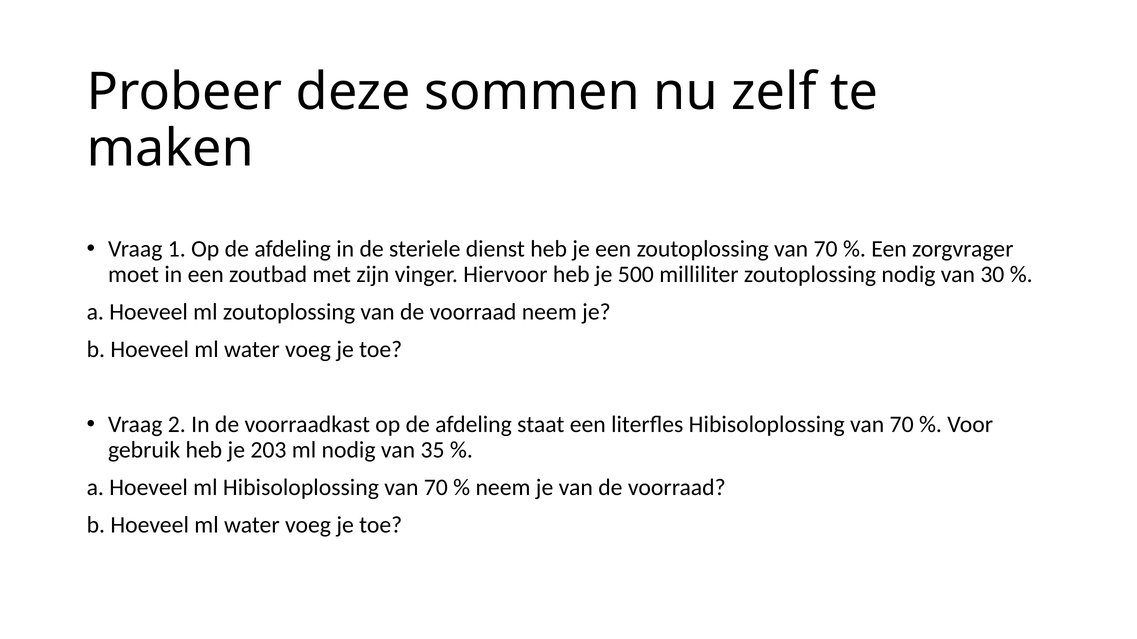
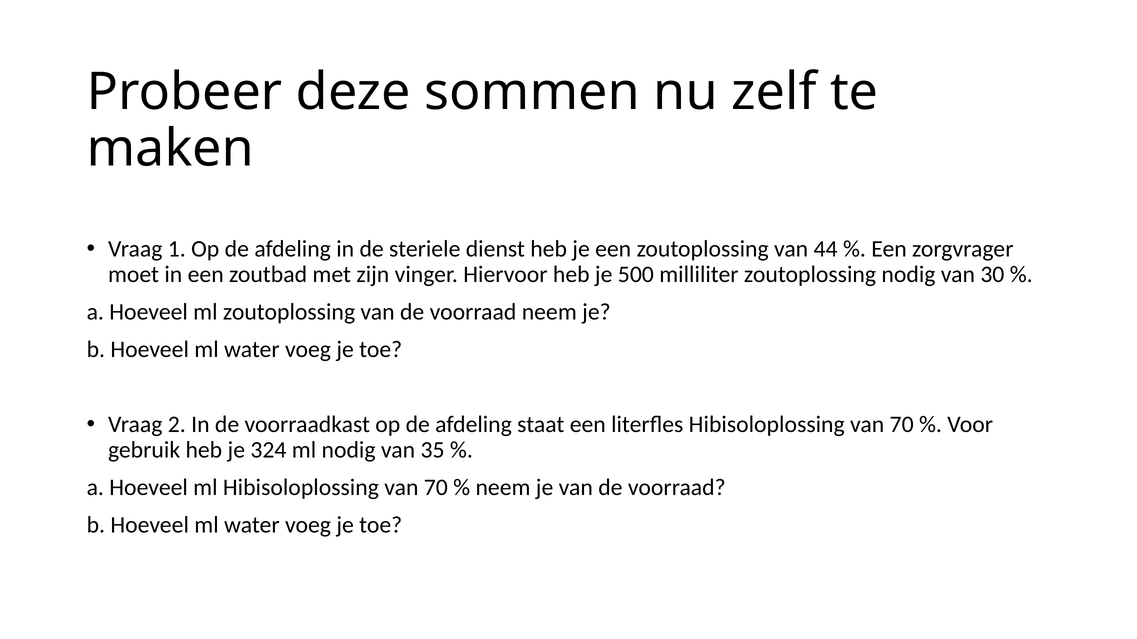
zoutoplossing van 70: 70 -> 44 (826, 249)
203: 203 -> 324 (268, 450)
